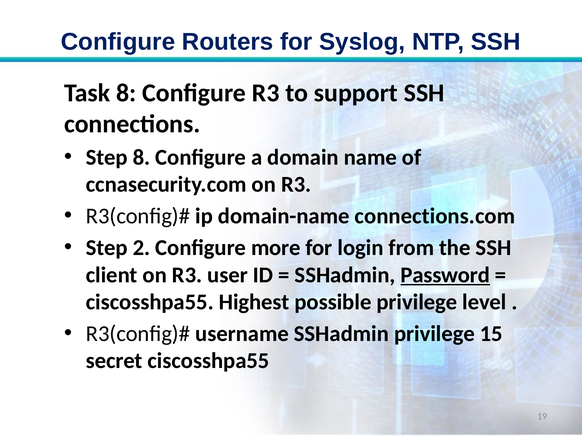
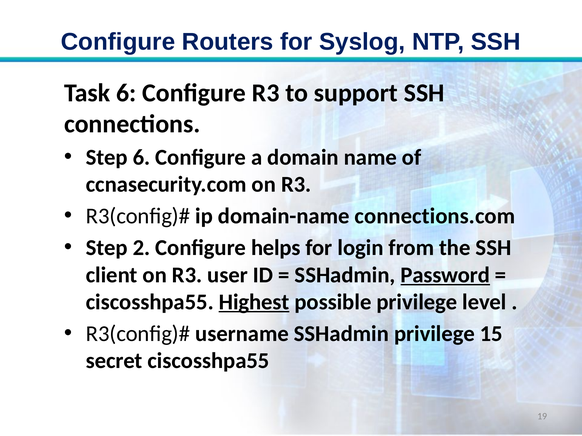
Task 8: 8 -> 6 (126, 93)
Step 8: 8 -> 6 (141, 157)
more: more -> helps (276, 248)
Highest underline: none -> present (254, 302)
